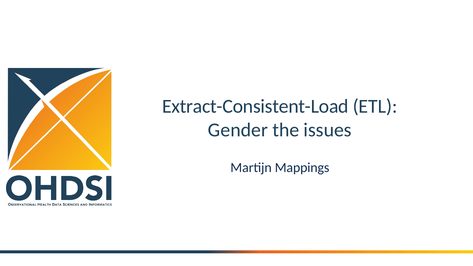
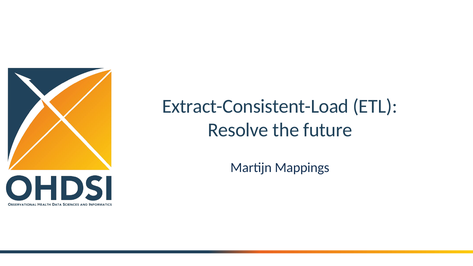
Gender: Gender -> Resolve (238, 130)
issues: issues -> future (328, 130)
